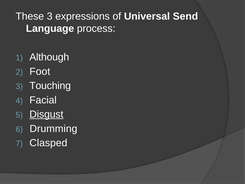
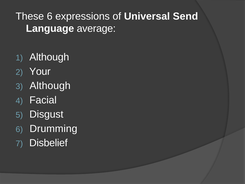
These 3: 3 -> 6 (50, 16)
process: process -> average (96, 28)
Foot: Foot -> Your (40, 71)
Touching: Touching -> Although (50, 86)
Disgust underline: present -> none (46, 114)
Clasped: Clasped -> Disbelief (48, 143)
